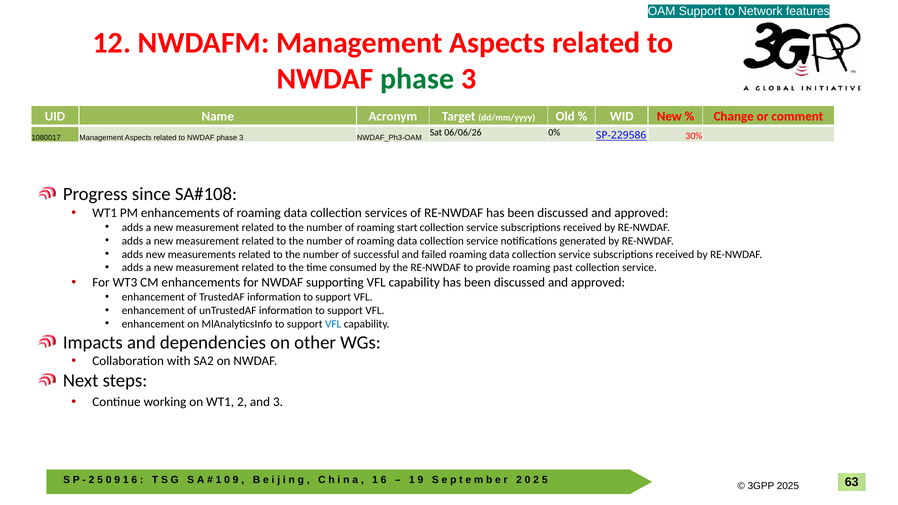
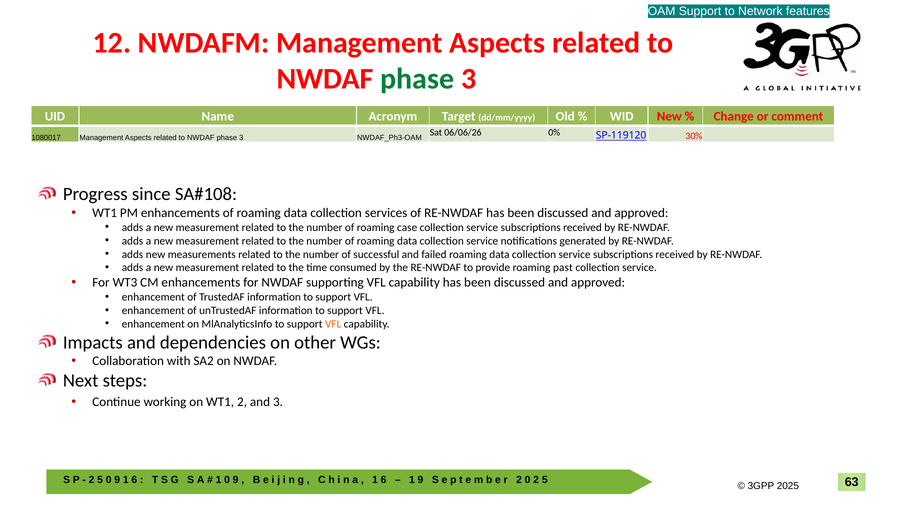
SP-229586: SP-229586 -> SP-119120 (621, 136)
start: start -> case (407, 227)
VFL colour: blue -> orange (333, 324)
